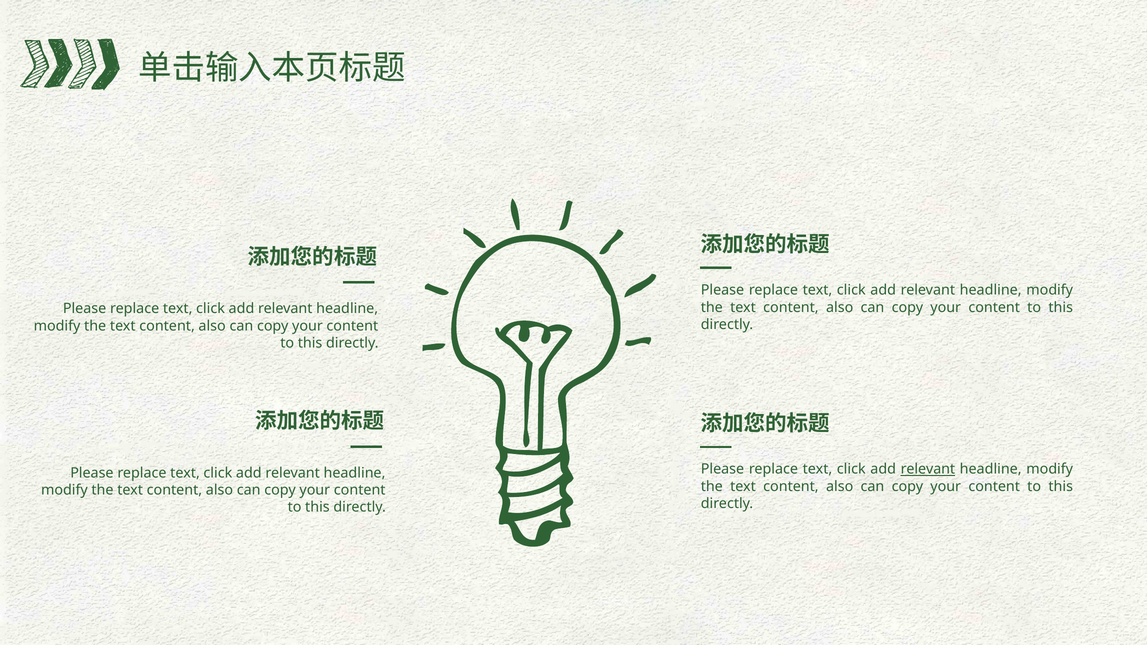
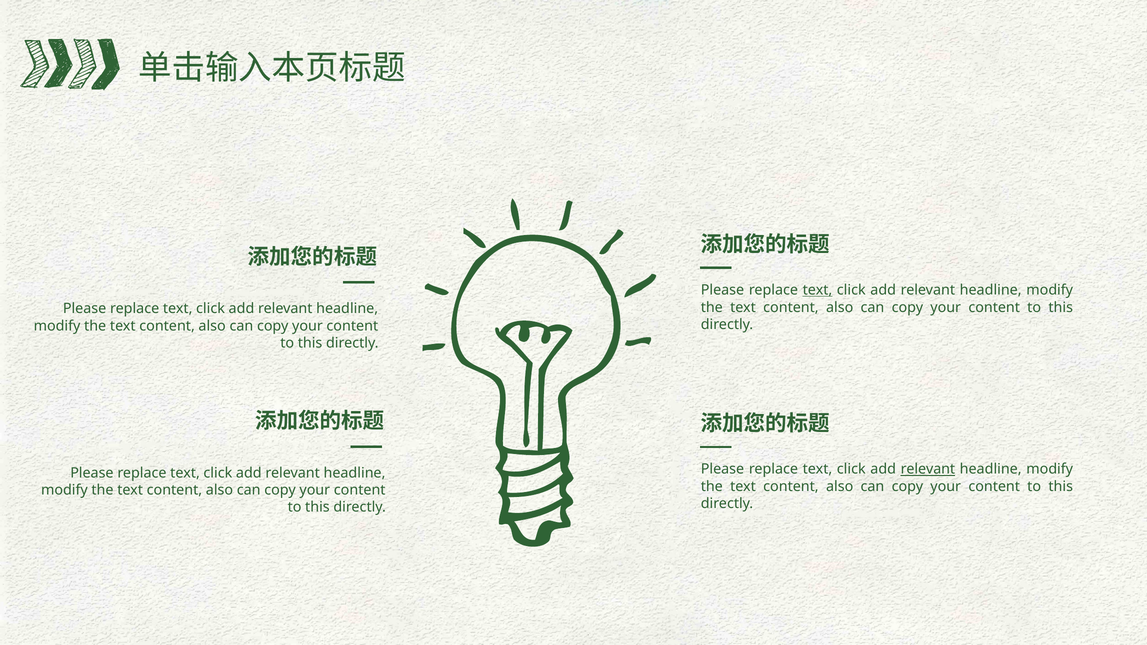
text underline: none -> present (818, 290)
